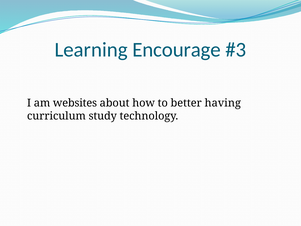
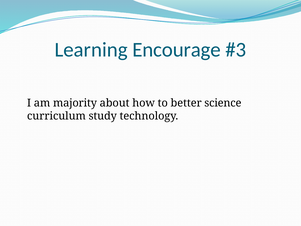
websites: websites -> majority (75, 103)
having: having -> science (223, 103)
